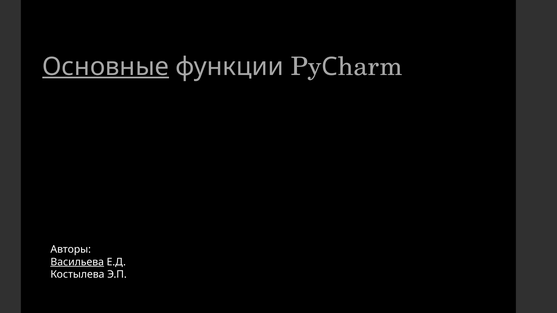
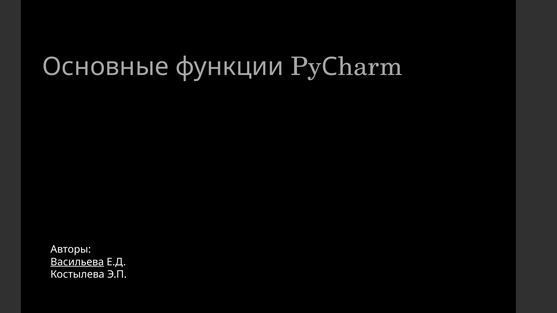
Основные underline: present -> none (106, 67)
